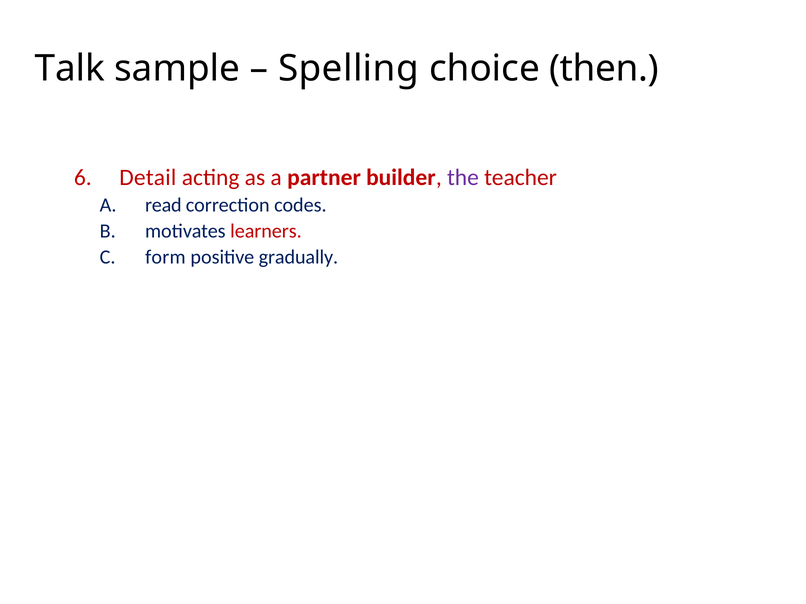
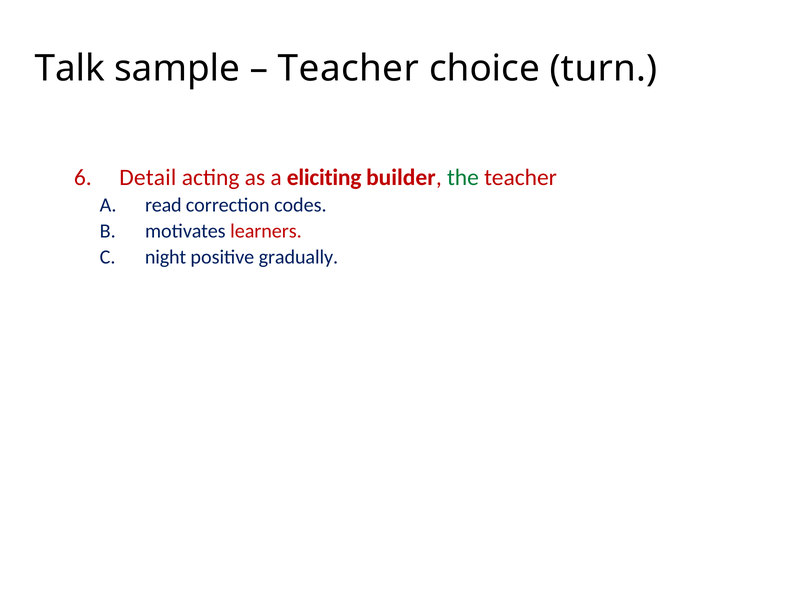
Spelling: Spelling -> Teacher (348, 69)
then: then -> turn (604, 69)
partner: partner -> eliciting (324, 177)
the colour: purple -> green (463, 177)
form: form -> night (166, 257)
